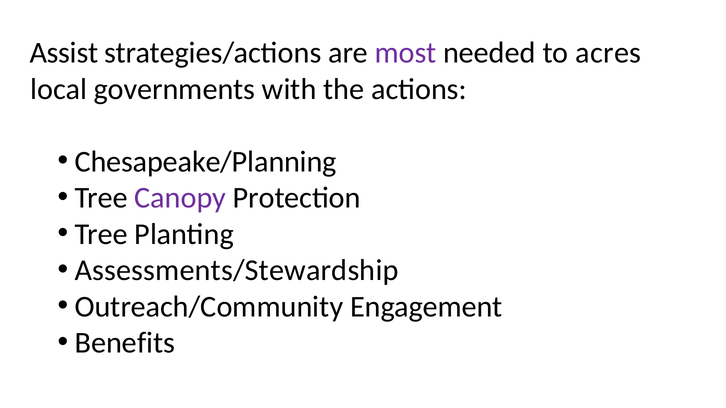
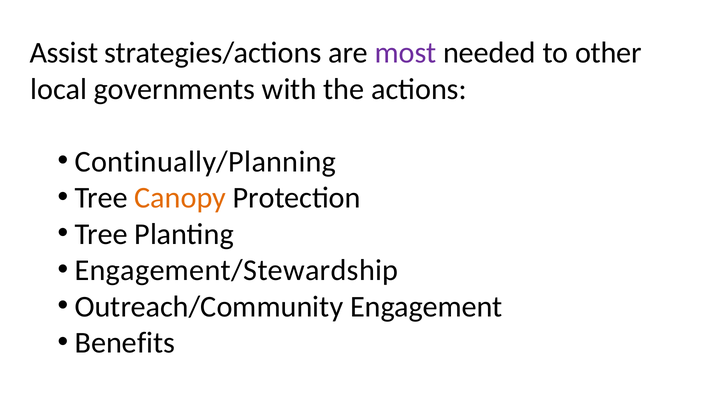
acres: acres -> other (608, 53)
Chesapeake/Planning: Chesapeake/Planning -> Continually/Planning (205, 162)
Canopy colour: purple -> orange (180, 198)
Assessments/Stewardship: Assessments/Stewardship -> Engagement/Stewardship (236, 271)
